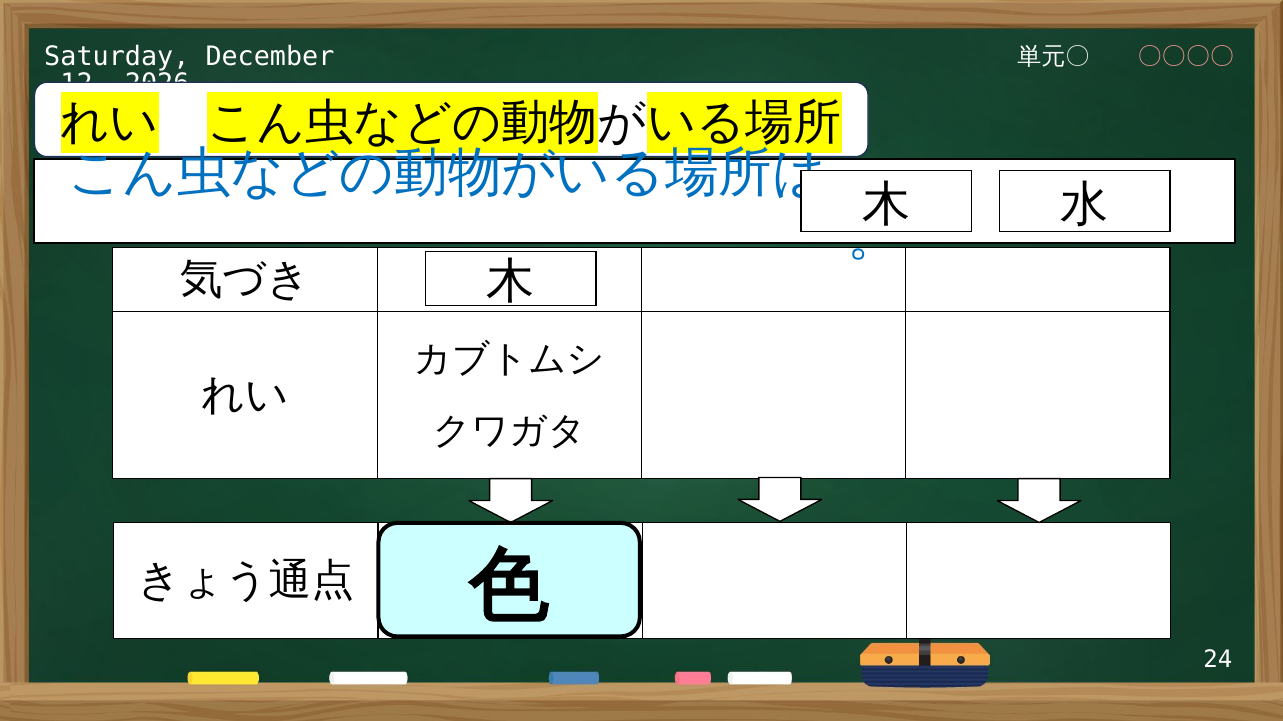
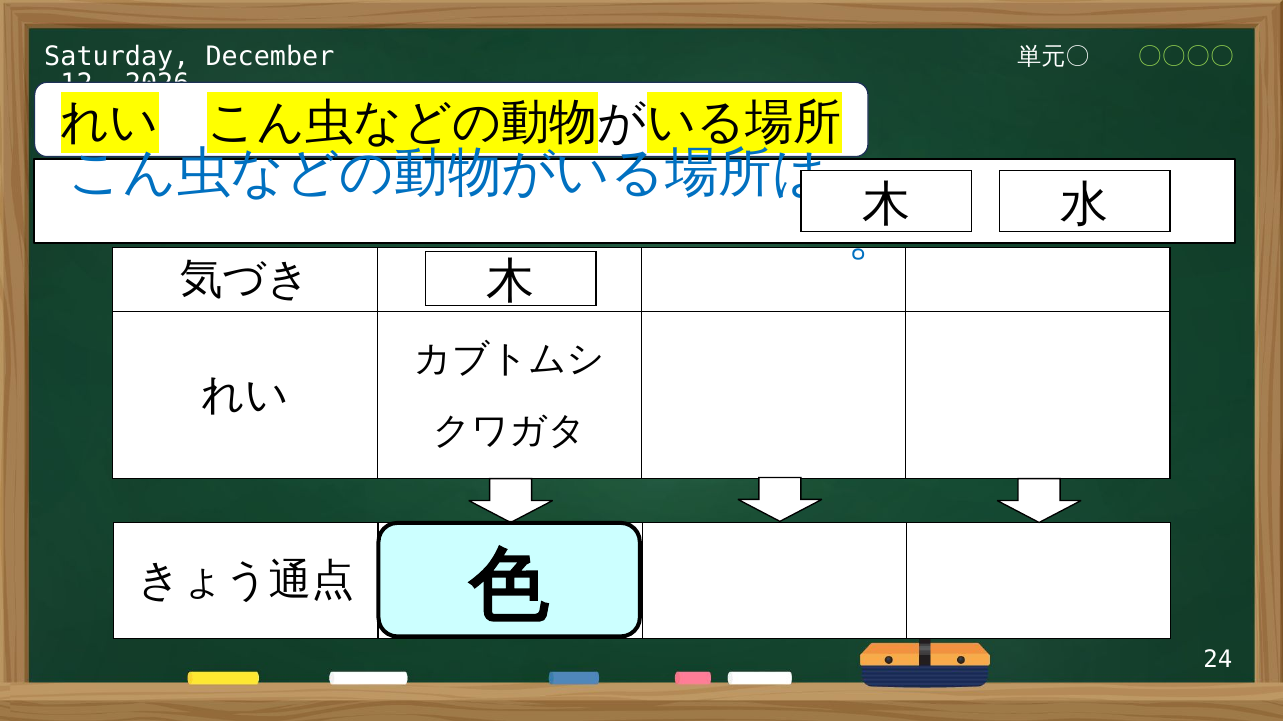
〇〇〇〇 colour: pink -> light green (1186, 56)
